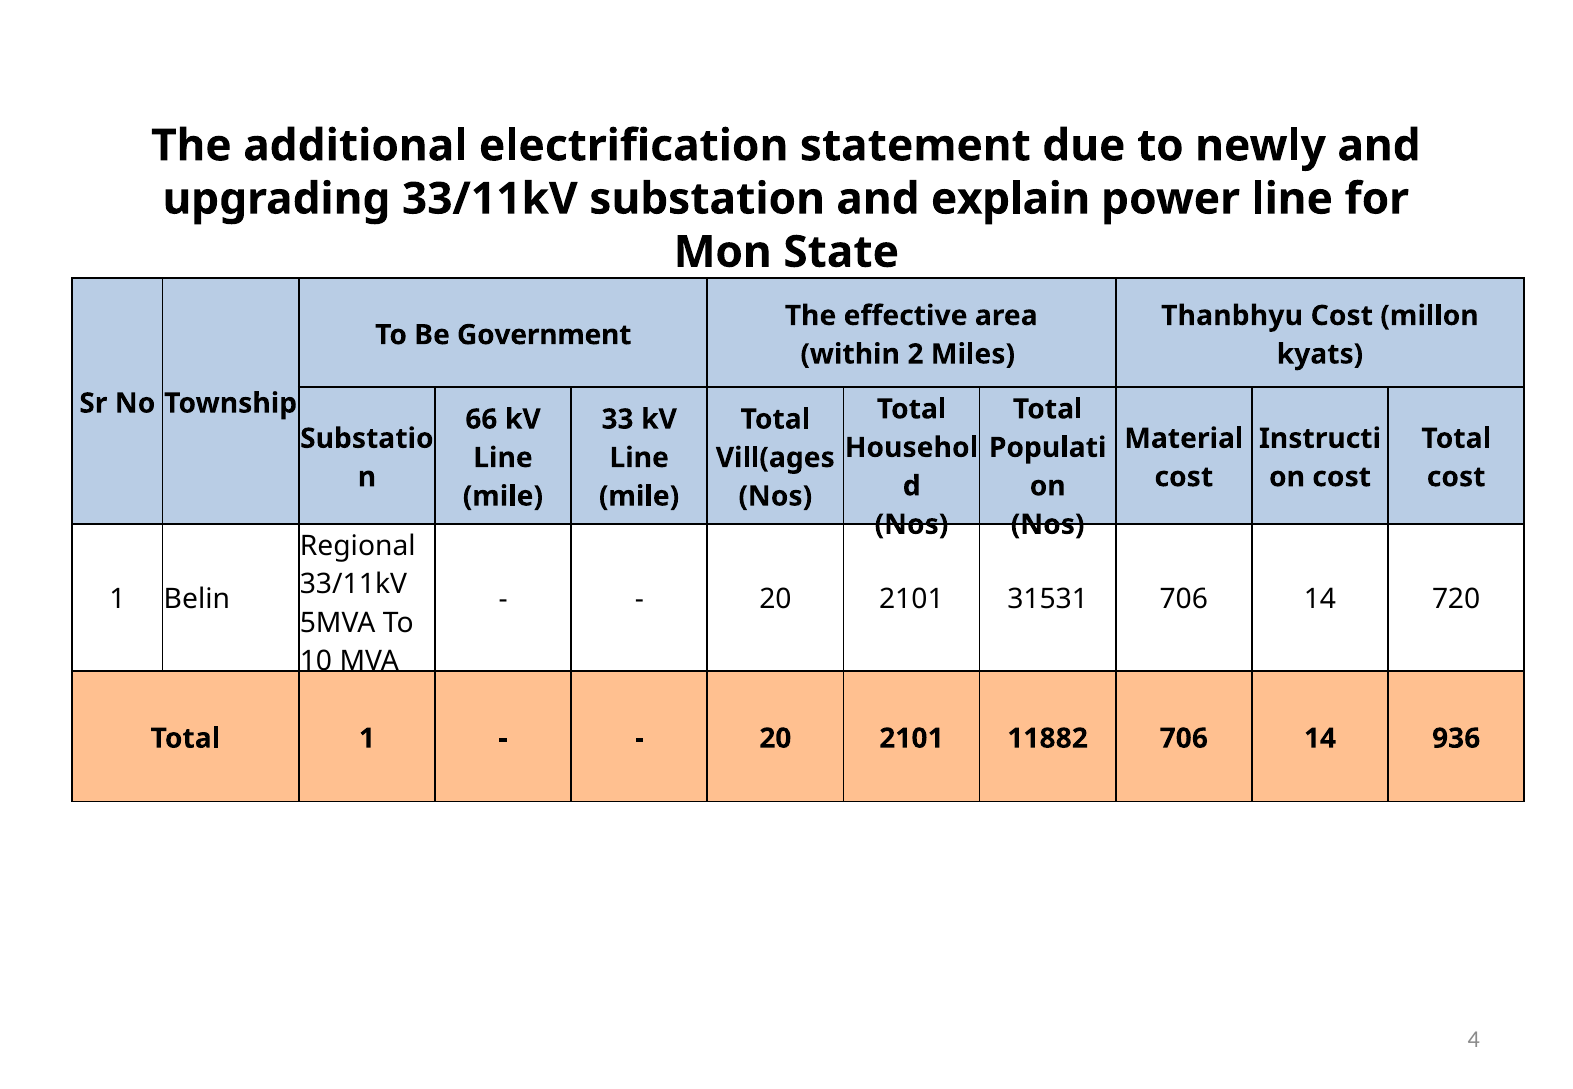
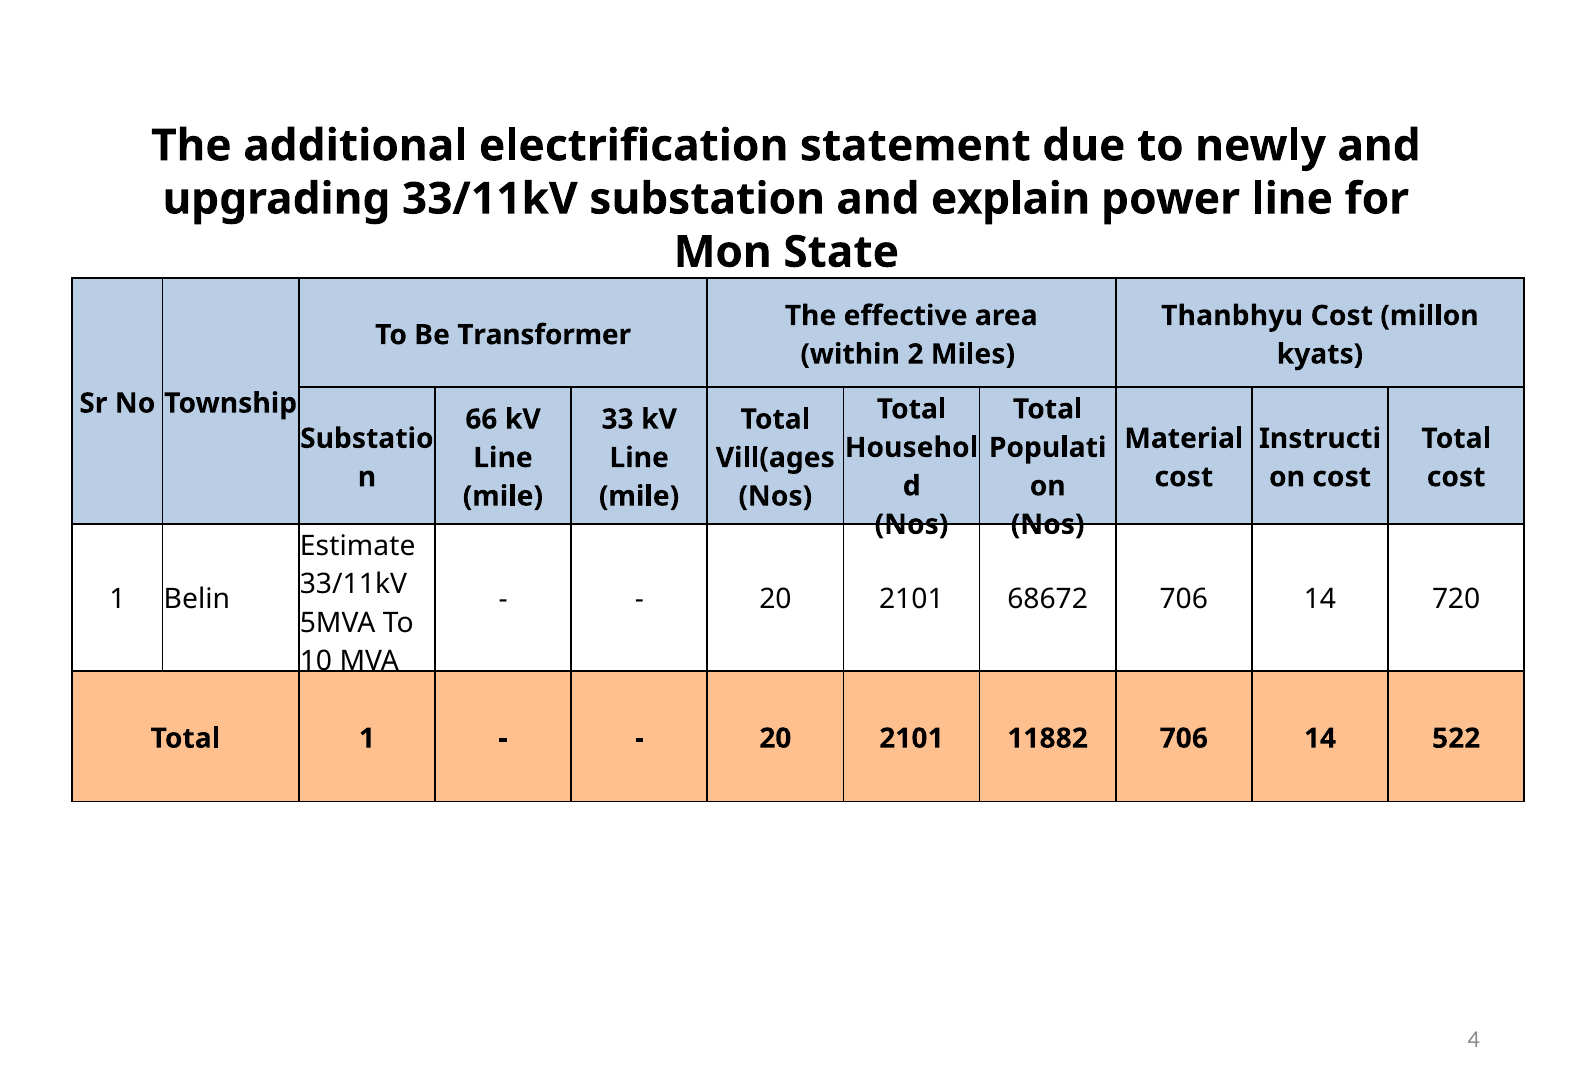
Government: Government -> Transformer (544, 335)
Regional: Regional -> Estimate (358, 546)
31531: 31531 -> 68672 (1048, 600)
936: 936 -> 522 (1456, 738)
